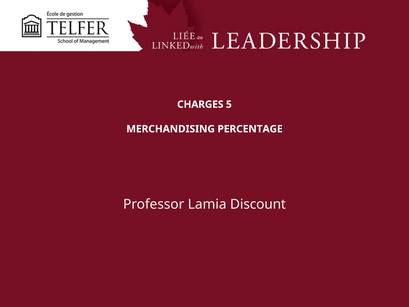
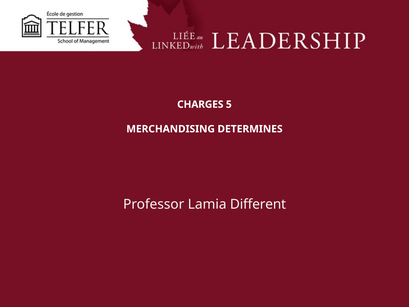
PERCENTAGE: PERCENTAGE -> DETERMINES (250, 129)
Discount: Discount -> Different (258, 204)
